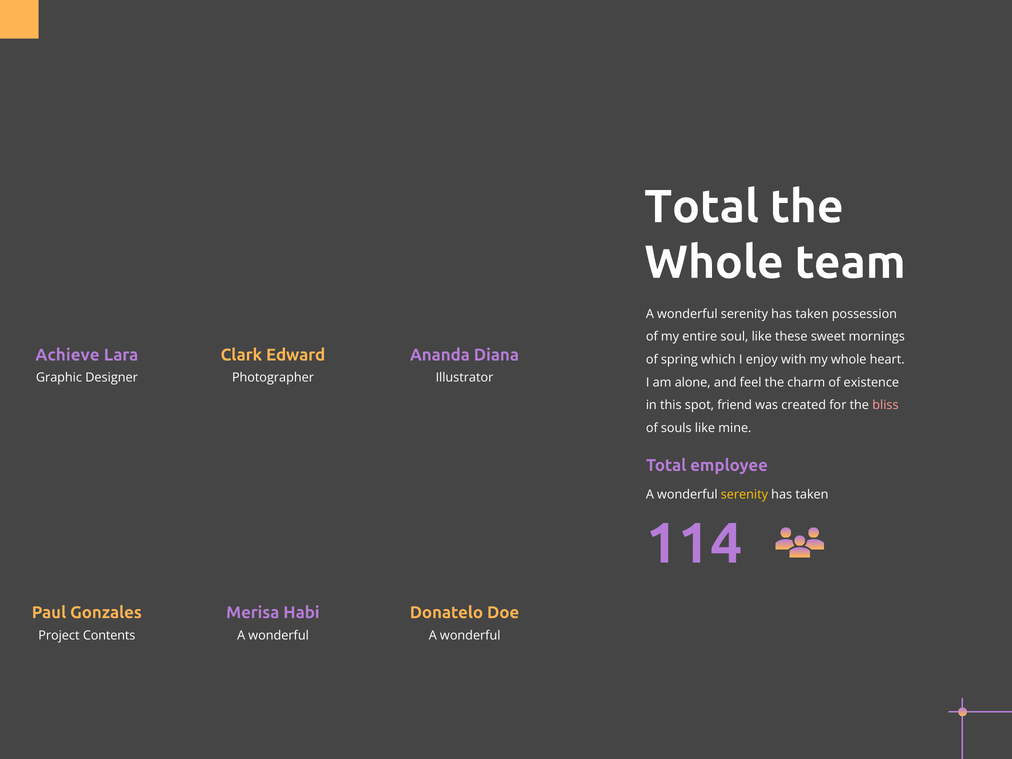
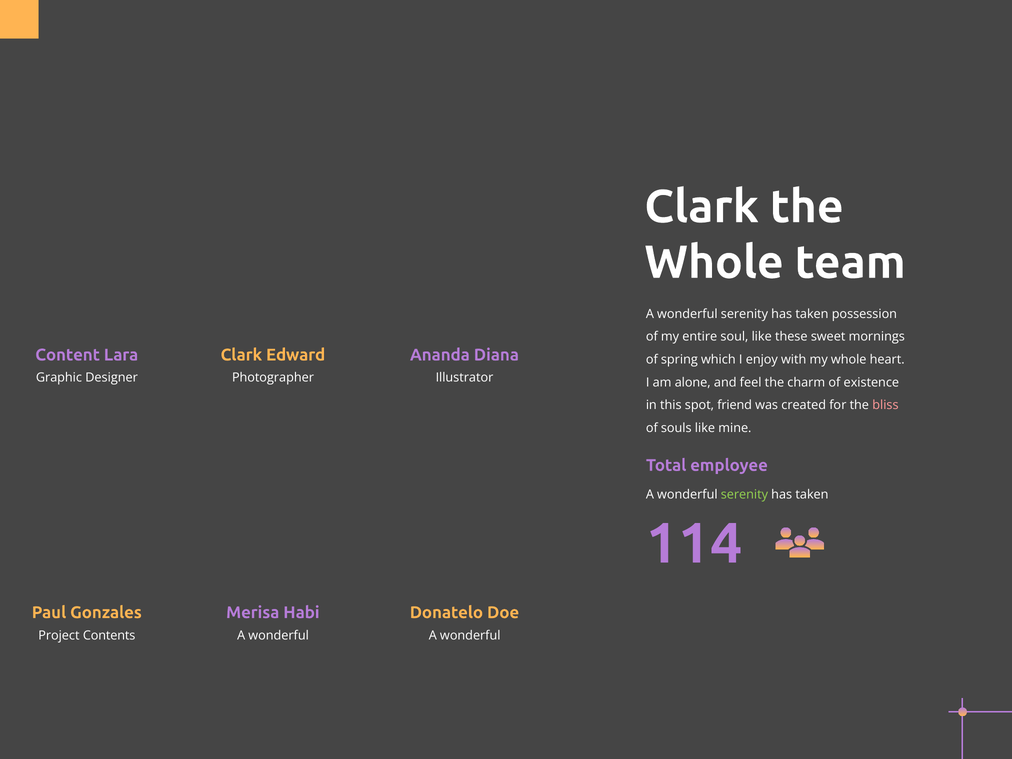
Total: Total -> Clark (702, 207)
Achieve: Achieve -> Content (68, 355)
serenity colour: yellow -> light green (744, 495)
